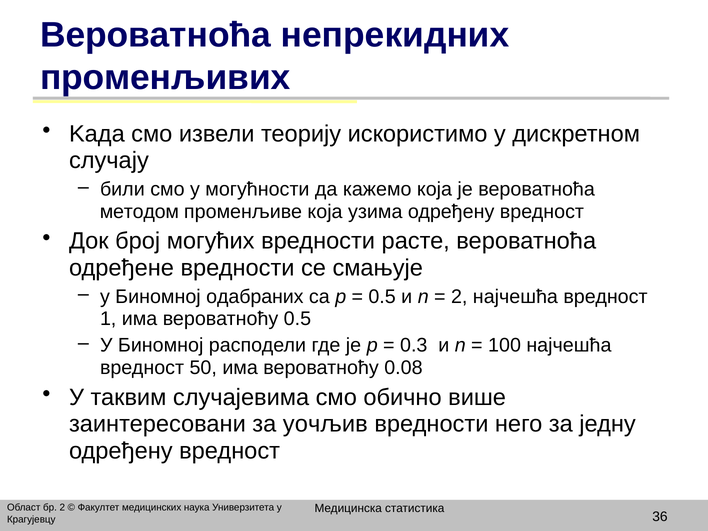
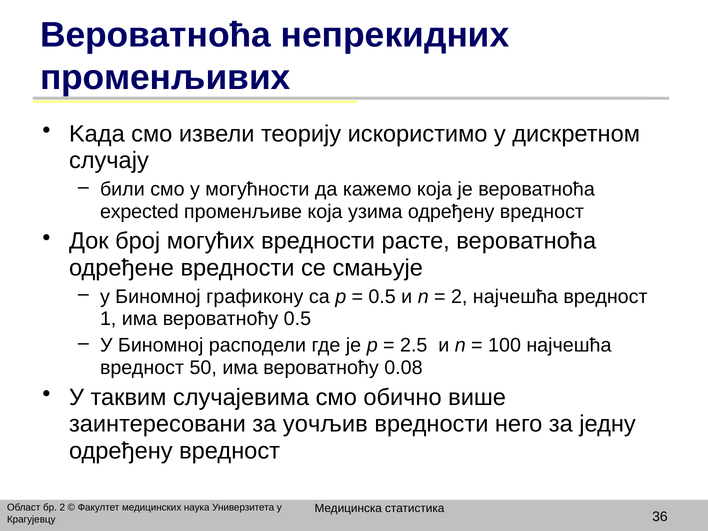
методом: методом -> expected (139, 212)
одабраних: одабраних -> графикону (255, 297)
0.3: 0.3 -> 2.5 (414, 345)
